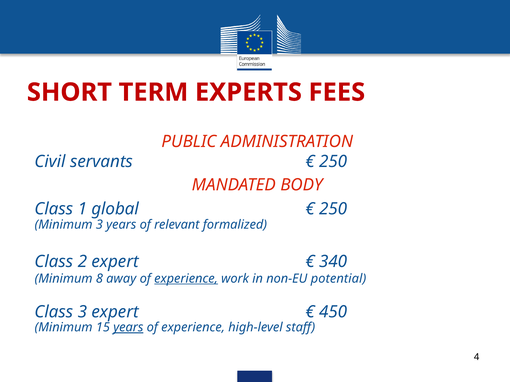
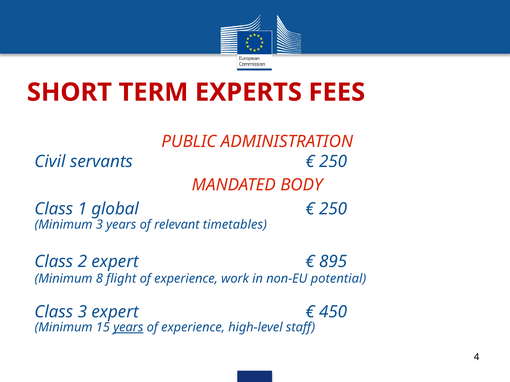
formalized: formalized -> timetables (235, 225)
340: 340 -> 895 (333, 262)
away: away -> flight (121, 279)
experience underline: present -> none (186, 279)
